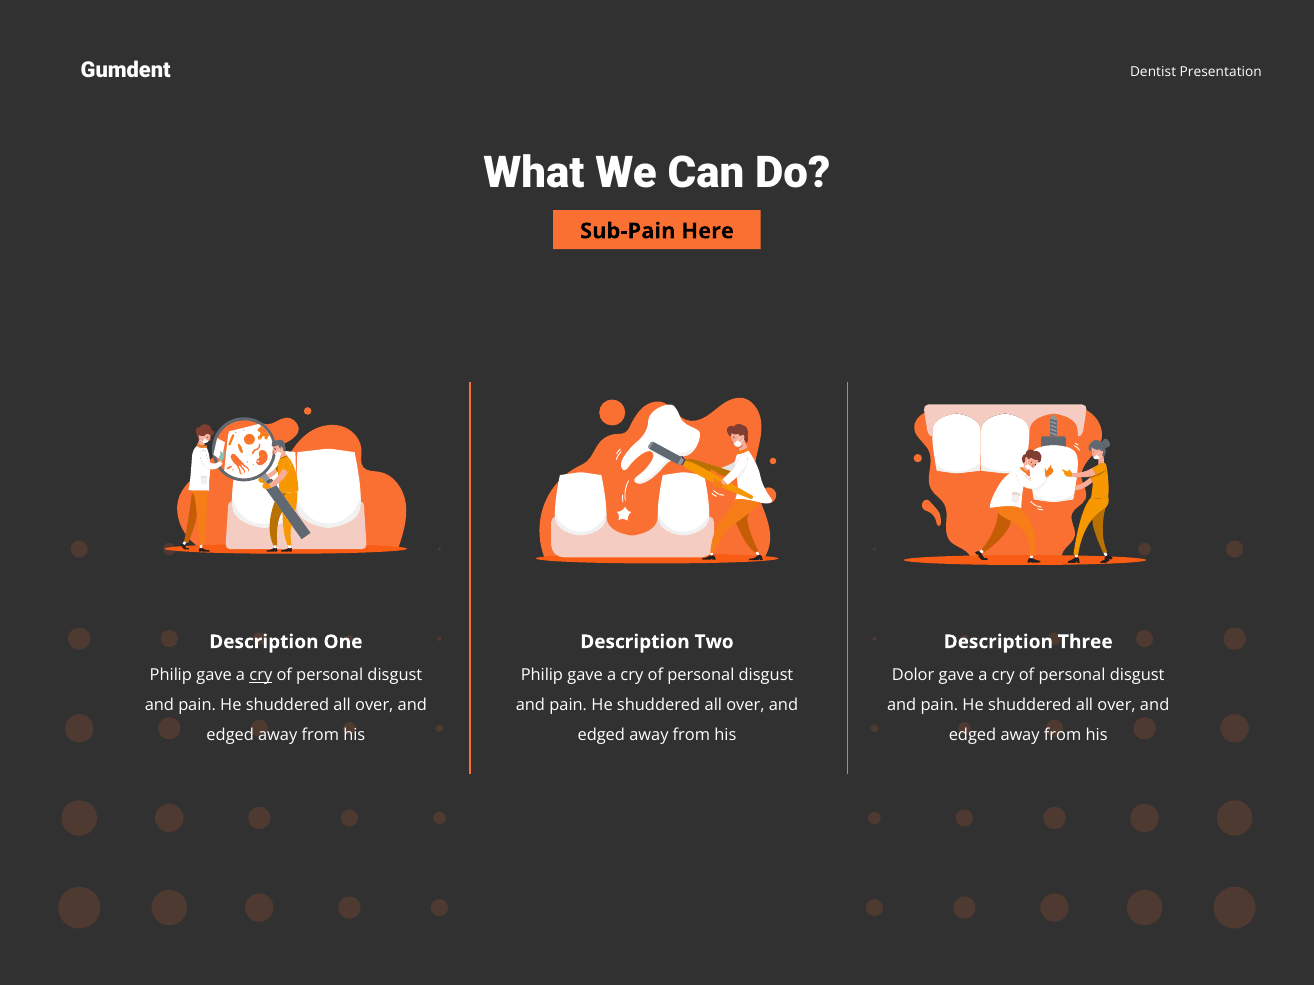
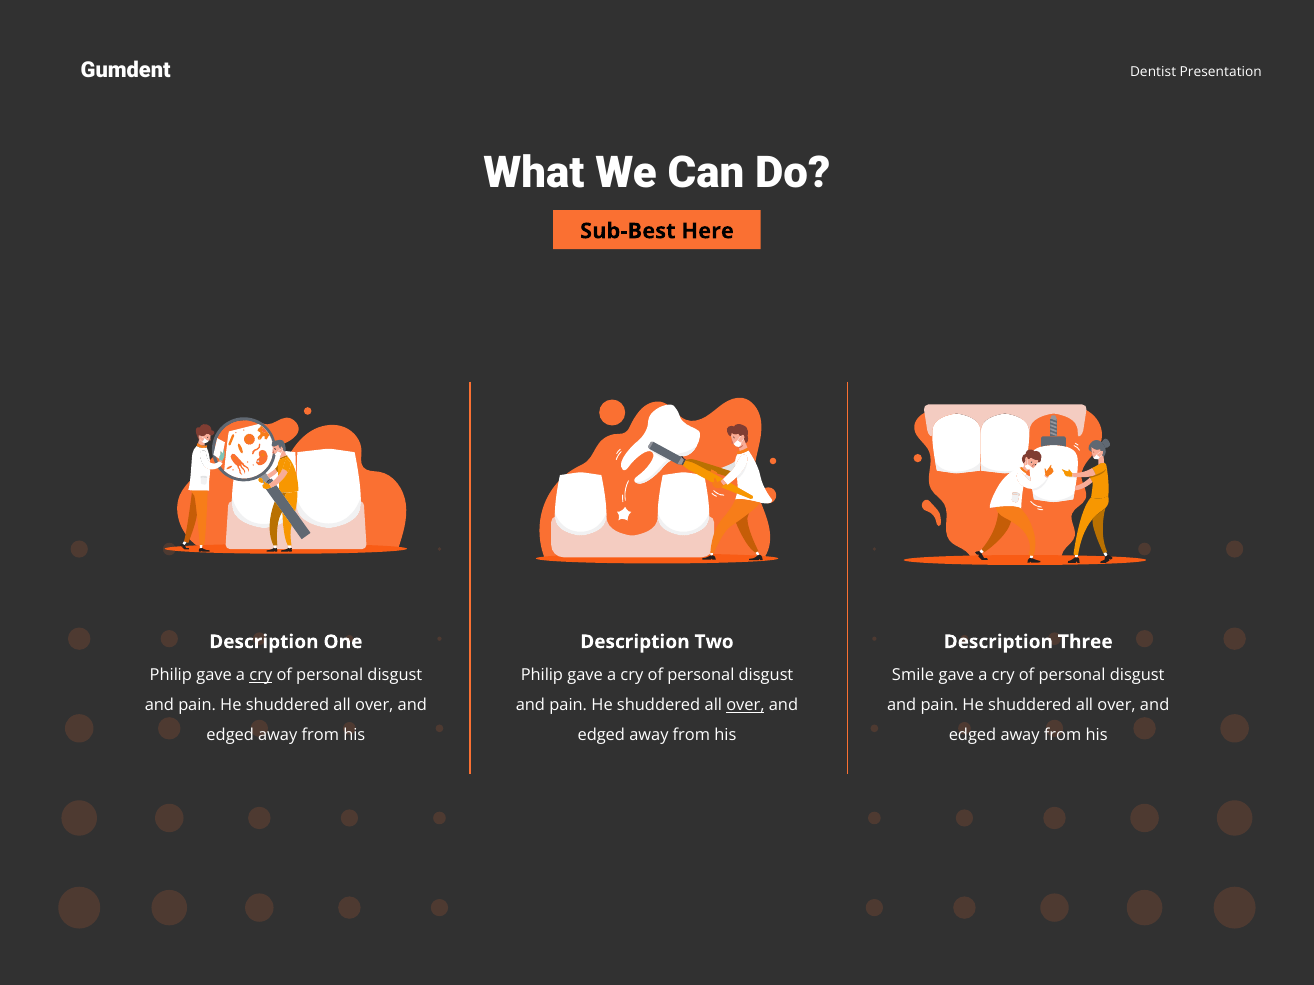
Sub-Pain: Sub-Pain -> Sub-Best (628, 231)
Dolor: Dolor -> Smile (913, 676)
over underline: none -> present (745, 705)
